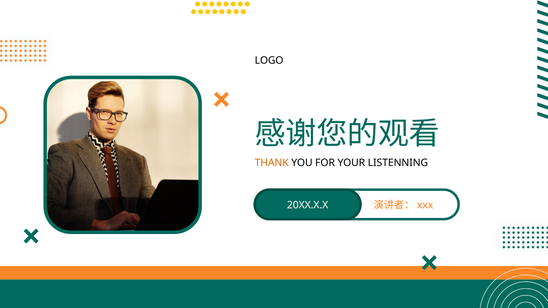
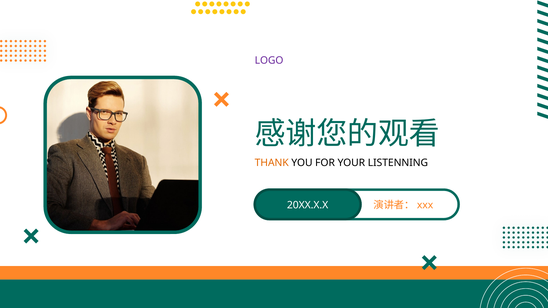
LOGO colour: black -> purple (269, 61)
